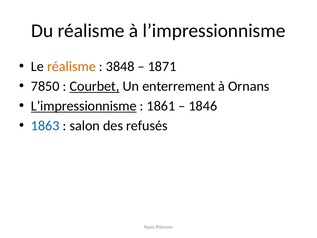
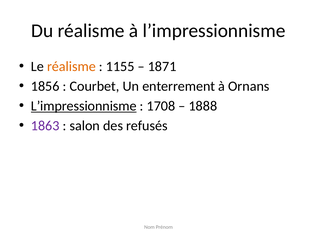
3848: 3848 -> 1155 (120, 67)
7850: 7850 -> 1856 (45, 86)
Courbet underline: present -> none (95, 86)
1861: 1861 -> 1708 (161, 106)
1846: 1846 -> 1888 (203, 106)
1863 colour: blue -> purple (45, 126)
